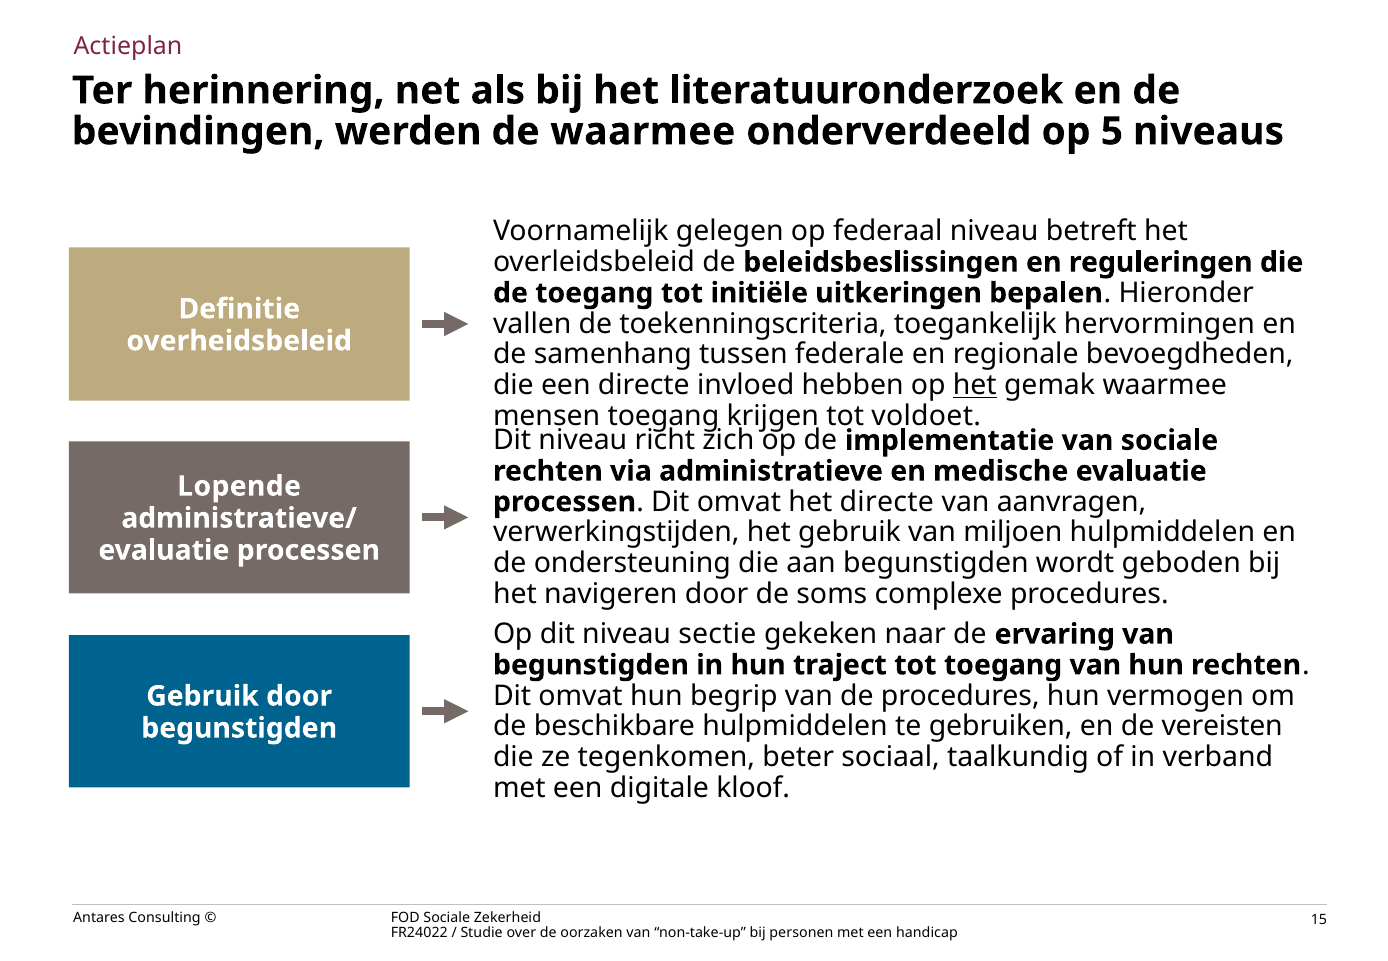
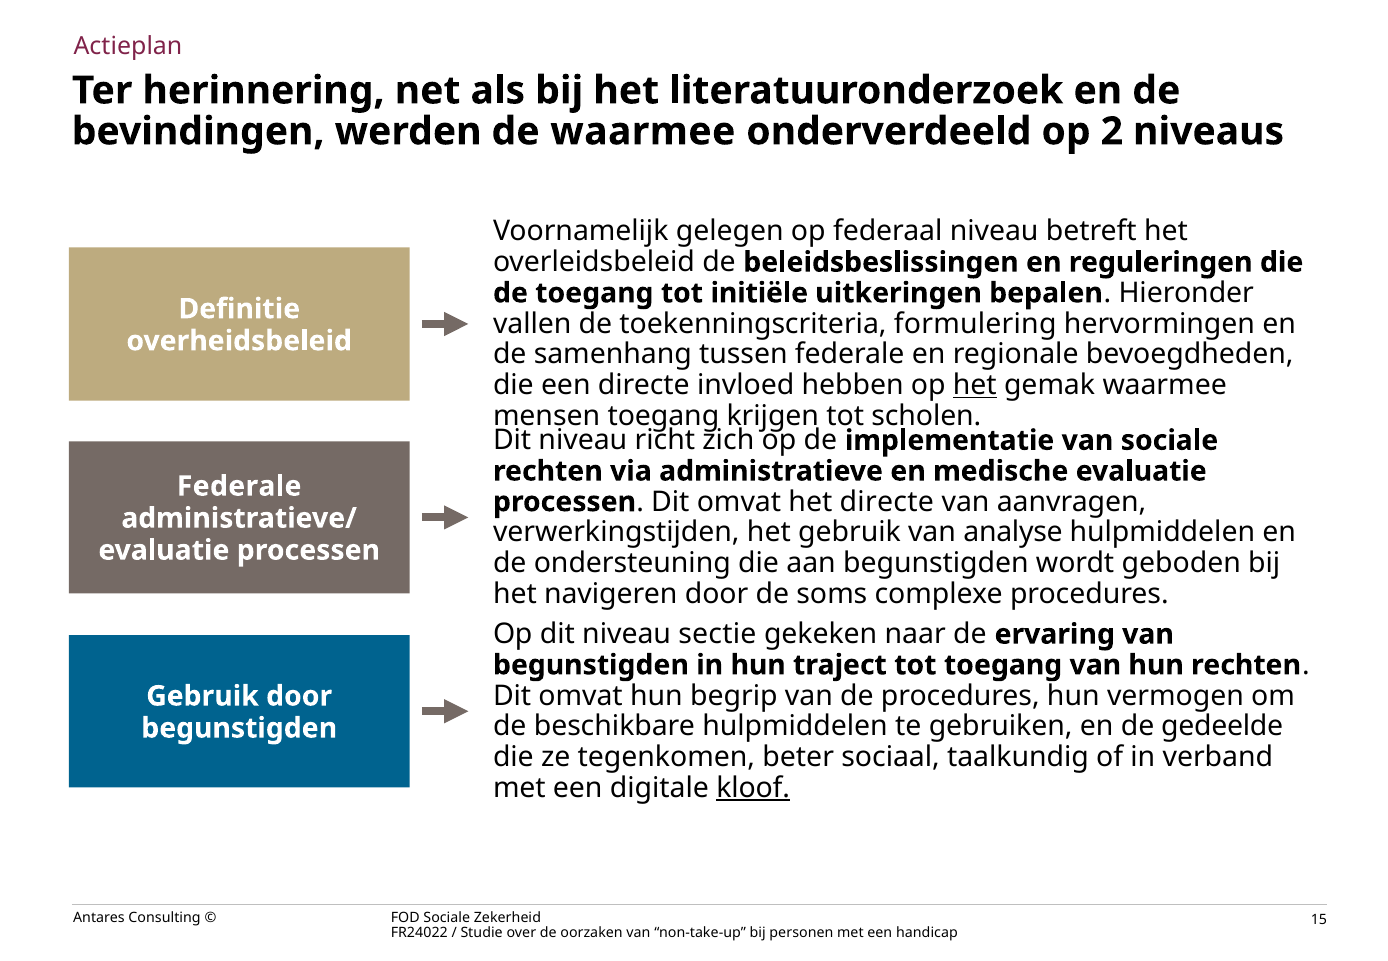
5: 5 -> 2 (1112, 131)
toegankelijk: toegankelijk -> formulering (975, 324)
voldoet: voldoet -> scholen (926, 416)
Lopende: Lopende -> Federale (239, 486)
miljoen: miljoen -> analyse (1013, 533)
vereisten: vereisten -> gedeelde (1222, 726)
kloof underline: none -> present (753, 788)
